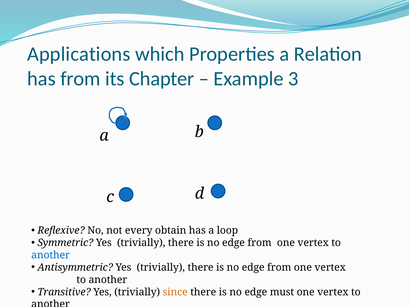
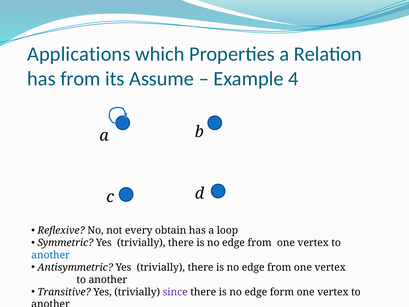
Chapter: Chapter -> Assume (162, 79)
3: 3 -> 4 (293, 79)
since colour: orange -> purple (175, 292)
must: must -> form (282, 292)
